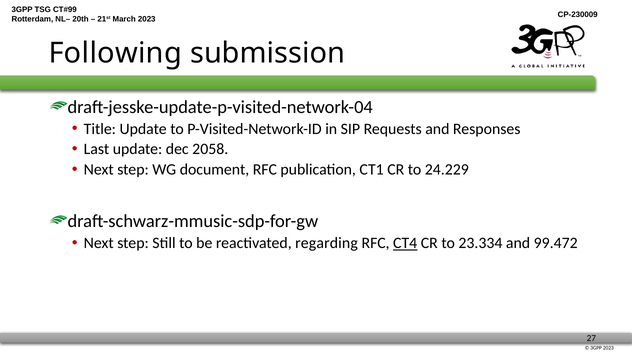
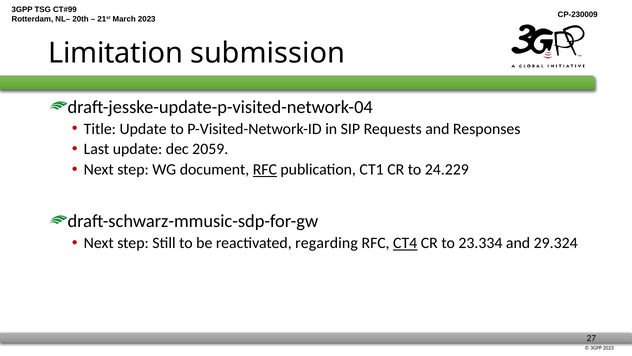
Following: Following -> Limitation (116, 53)
2058: 2058 -> 2059 (210, 149)
RFC underline: none -> present (265, 169)
99.472: 99.472 -> 29.324 (556, 243)
